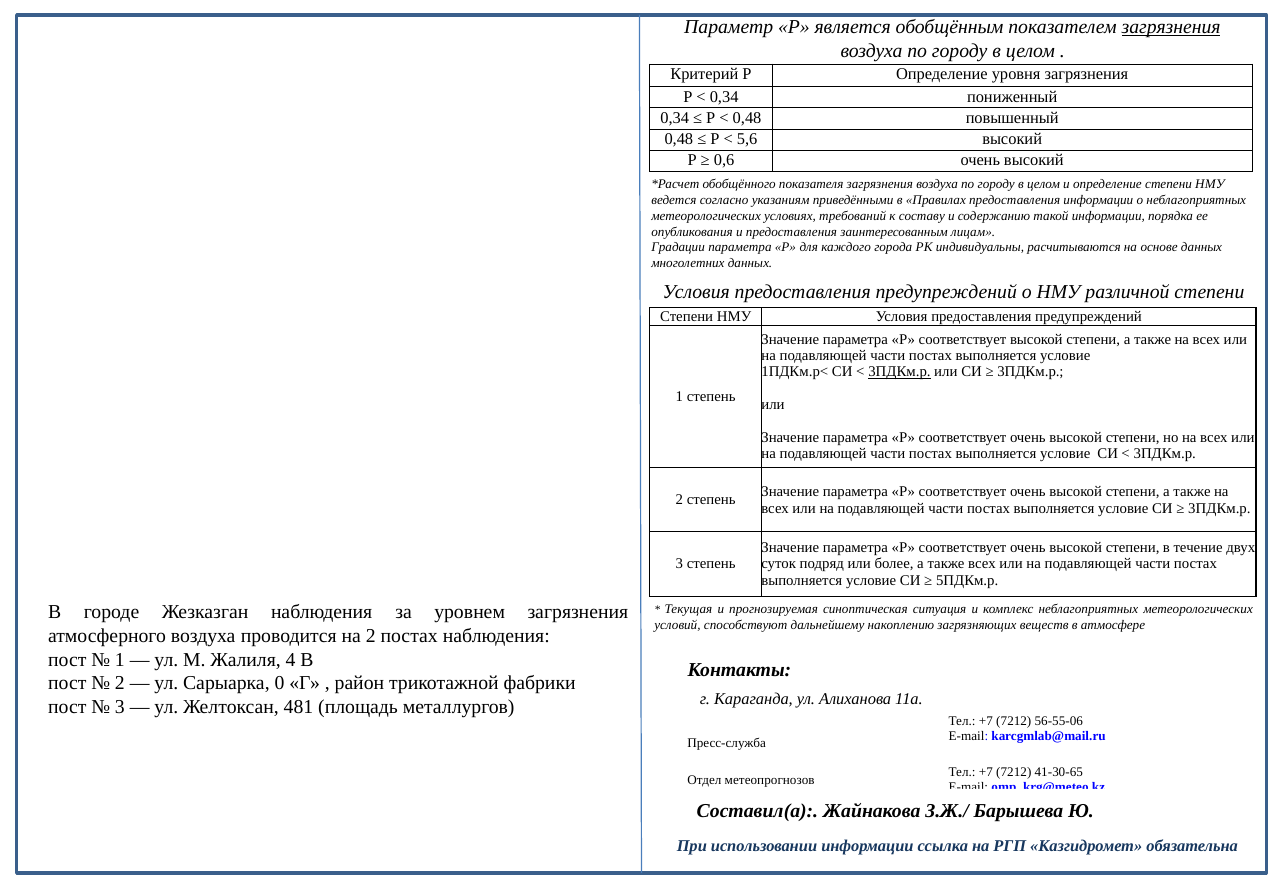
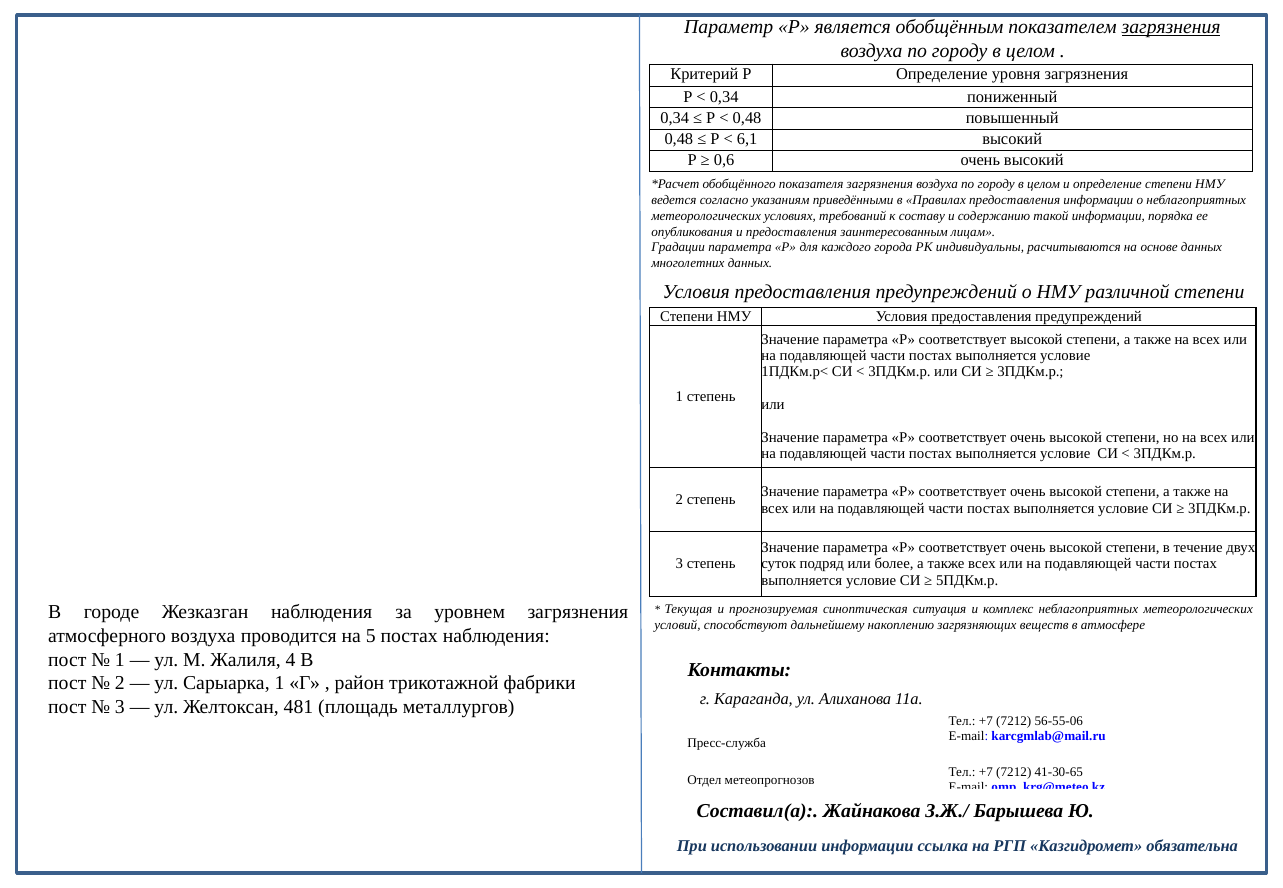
5,6: 5,6 -> 6,1 (747, 139)
3ПДКм.р underline: present -> none (899, 372)
на 2: 2 -> 5 (371, 636)
Сарыарка 0: 0 -> 1 (280, 683)
